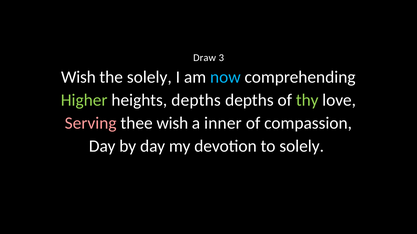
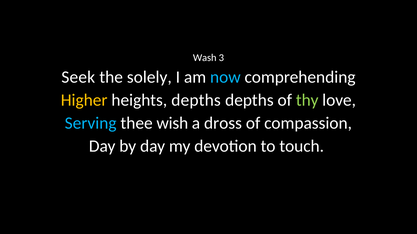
Draw: Draw -> Wash (205, 58)
Wish: Wish -> Seek (78, 77)
Higher colour: light green -> yellow (84, 100)
Serving colour: pink -> light blue (91, 123)
inner: inner -> dross (223, 123)
to solely: solely -> touch (302, 147)
